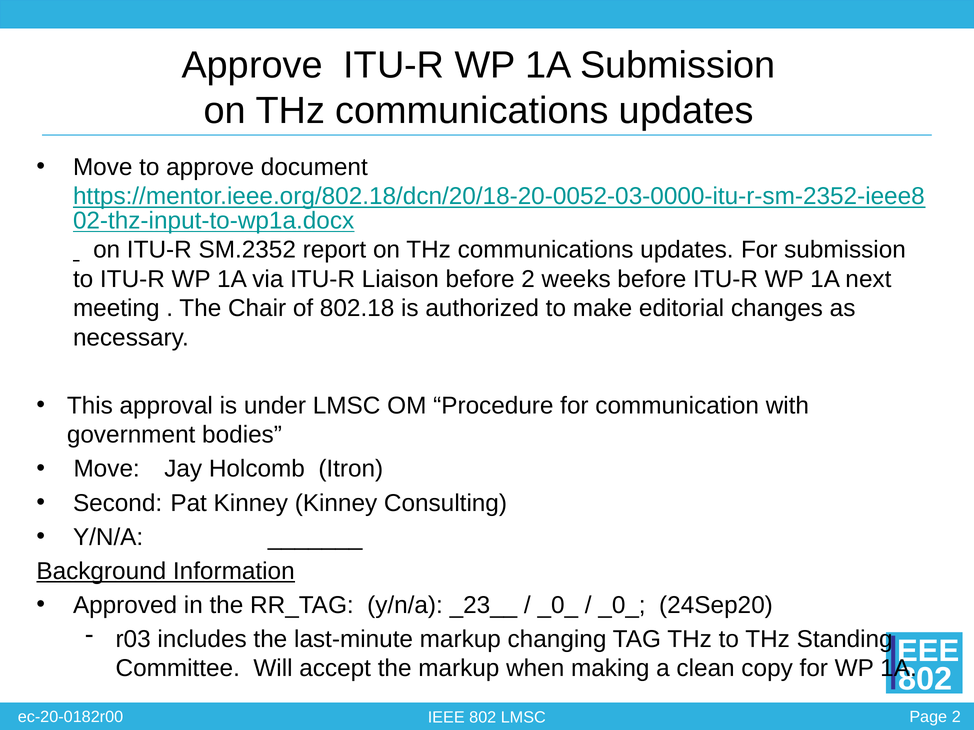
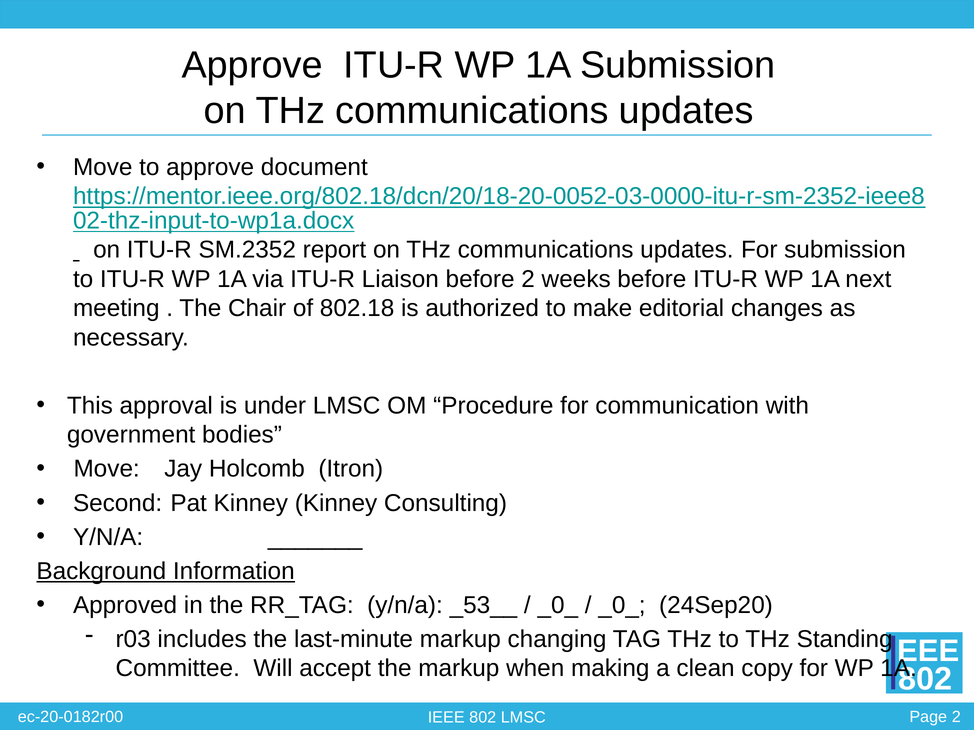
_23__: _23__ -> _53__ (483, 606)
